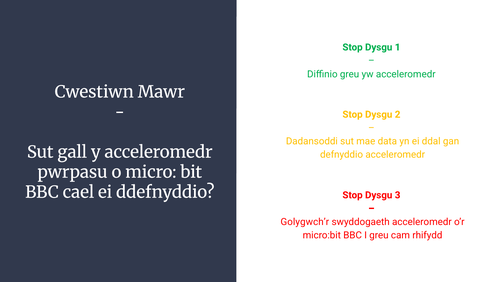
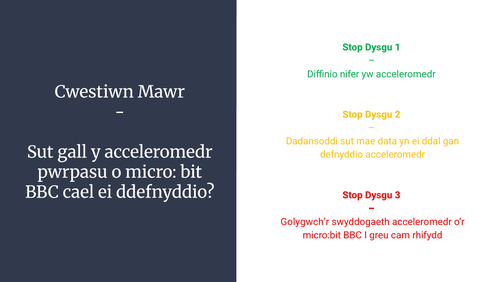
Diffinio greu: greu -> nifer (350, 74)
